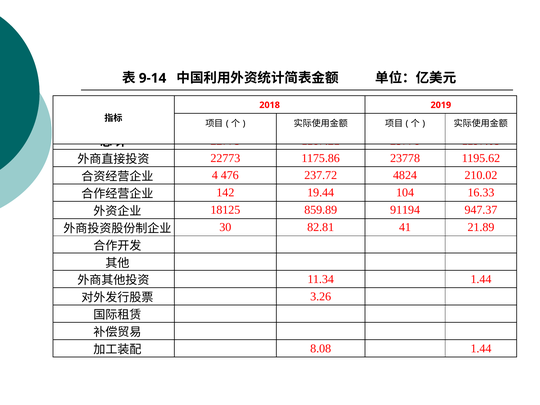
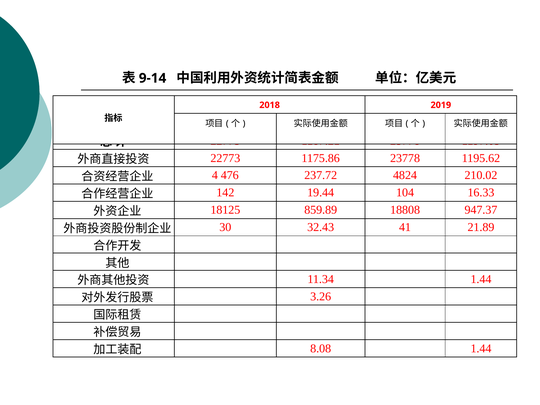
91194: 91194 -> 18808 (405, 210)
82.81: 82.81 -> 32.43 (321, 227)
